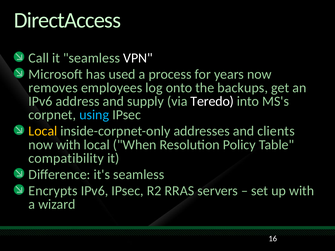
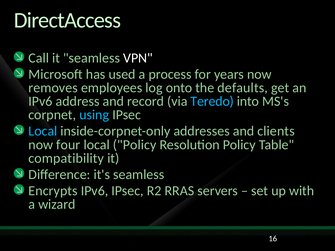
backups: backups -> defaults (243, 88)
supply: supply -> record (146, 101)
Teredo colour: white -> light blue (212, 101)
Local colour: yellow -> light blue (43, 131)
now with: with -> four (68, 145)
local When: When -> Policy (135, 145)
